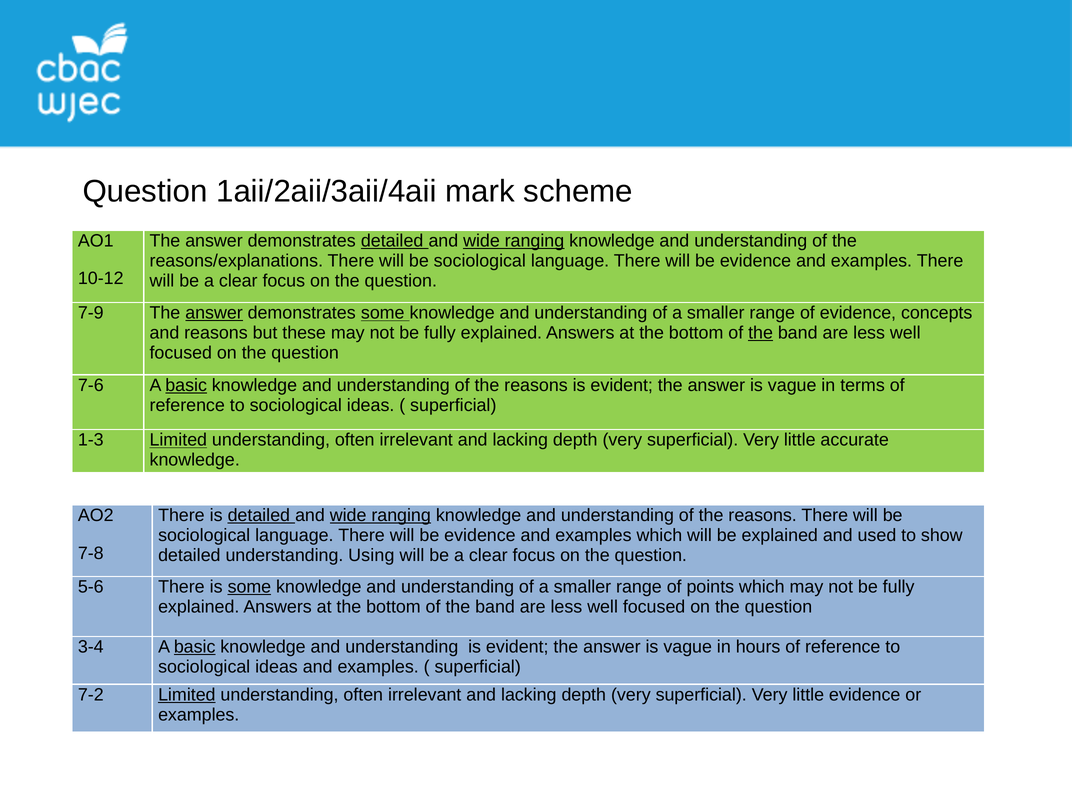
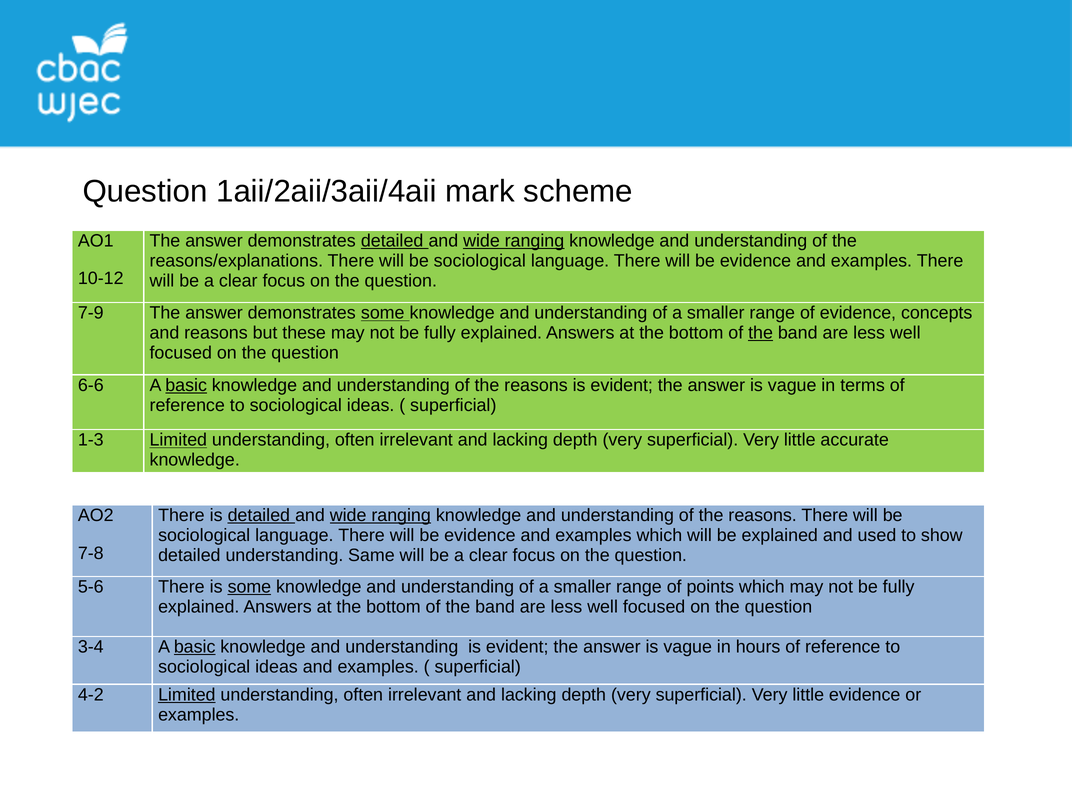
answer underline: present -> none (214, 313)
7-6: 7-6 -> 6-6 (91, 385)
Using: Using -> Same (371, 555)
7-2: 7-2 -> 4-2 (91, 695)
